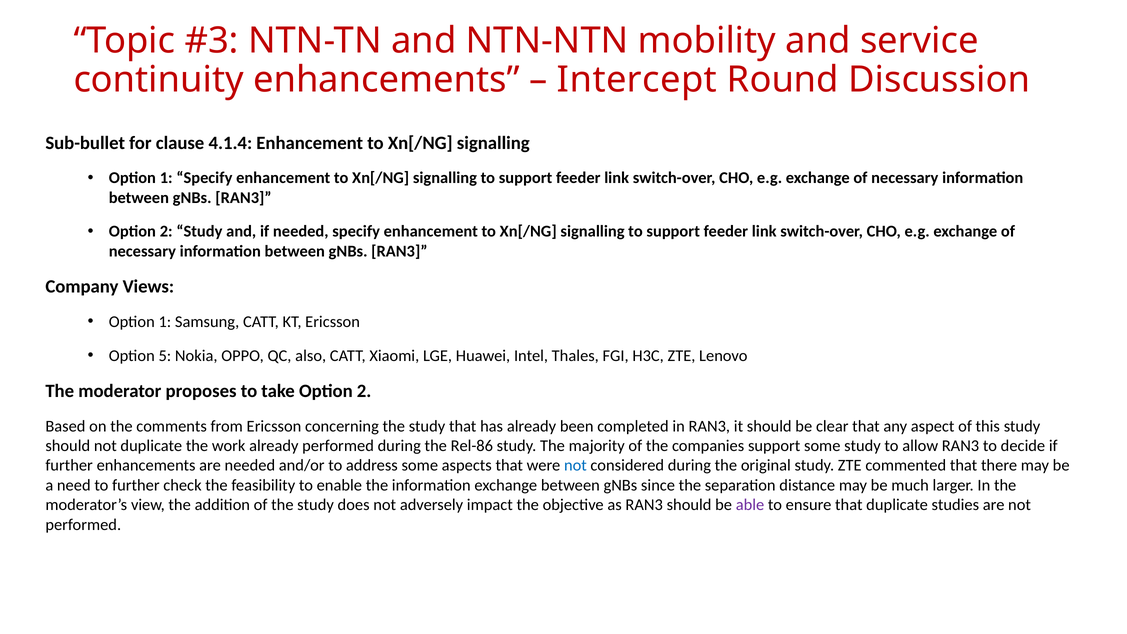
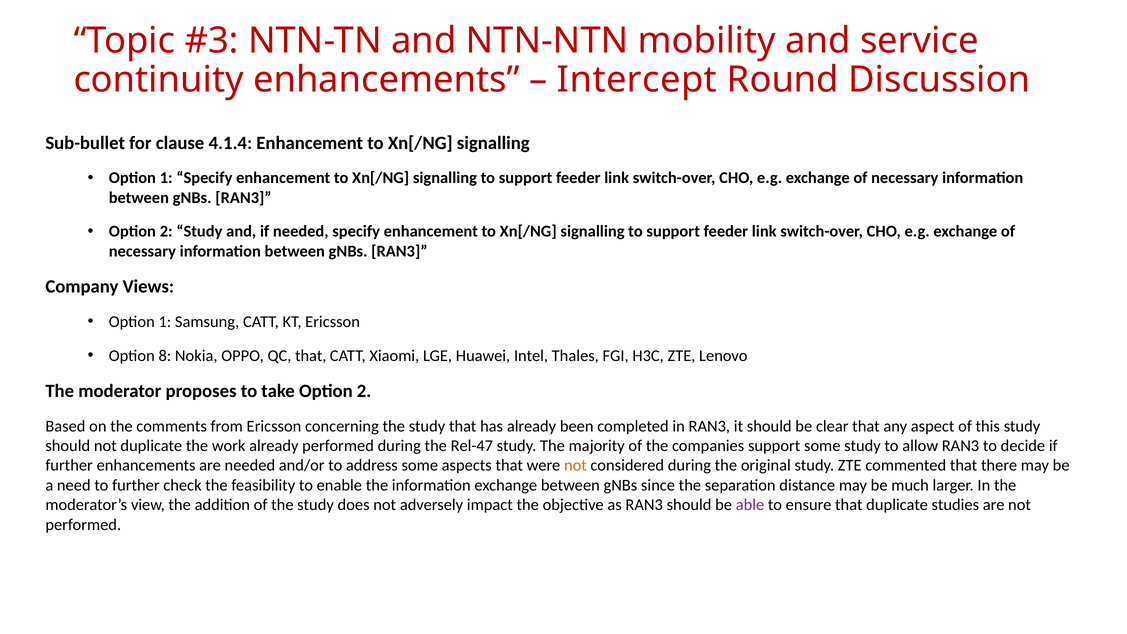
5: 5 -> 8 (165, 356)
QC also: also -> that (311, 356)
Rel-86: Rel-86 -> Rel-47 (472, 446)
not colour: blue -> orange (575, 466)
